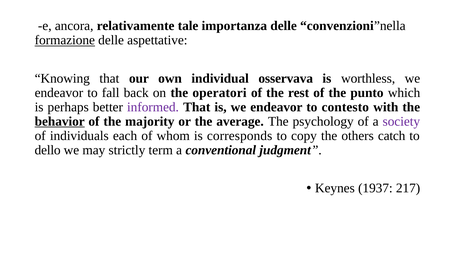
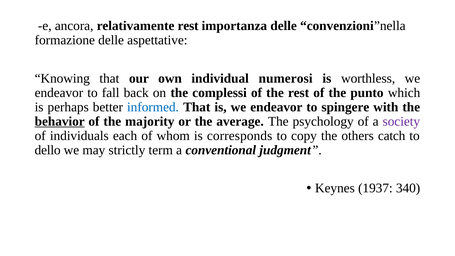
relativamente tale: tale -> rest (188, 26)
formazione underline: present -> none (65, 40)
osservava: osservava -> numerosi (286, 78)
operatori: operatori -> complessi (220, 93)
informed colour: purple -> blue (153, 107)
contesto: contesto -> spingere (345, 107)
217: 217 -> 340 (408, 188)
